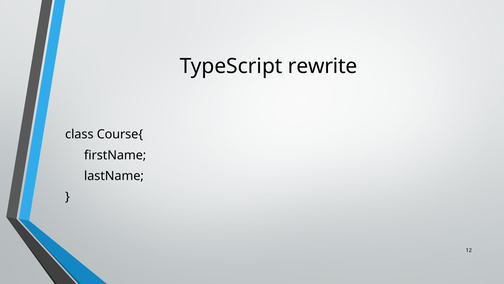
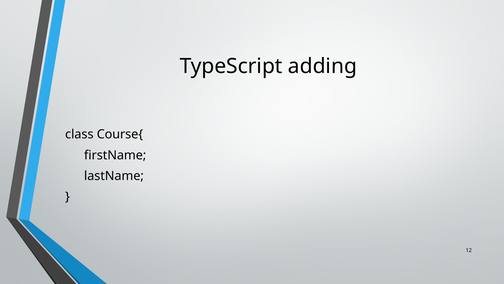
rewrite: rewrite -> adding (322, 66)
